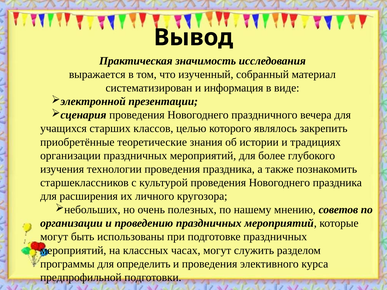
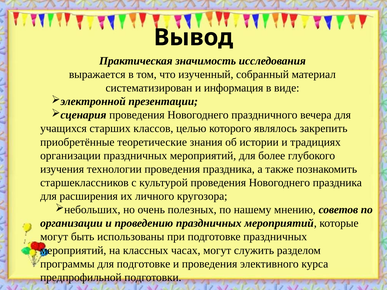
для определить: определить -> подготовке (144, 264)
